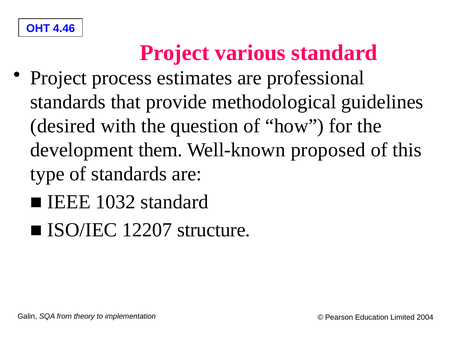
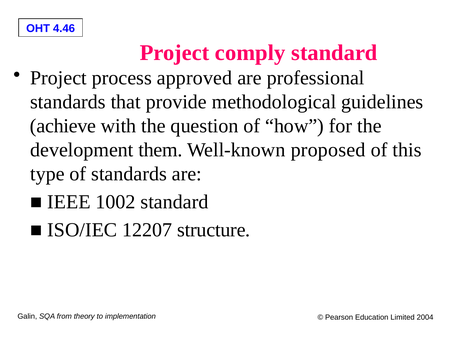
various: various -> comply (250, 53)
estimates: estimates -> approved (195, 78)
desired: desired -> achieve (63, 126)
1032: 1032 -> 1002 (116, 202)
